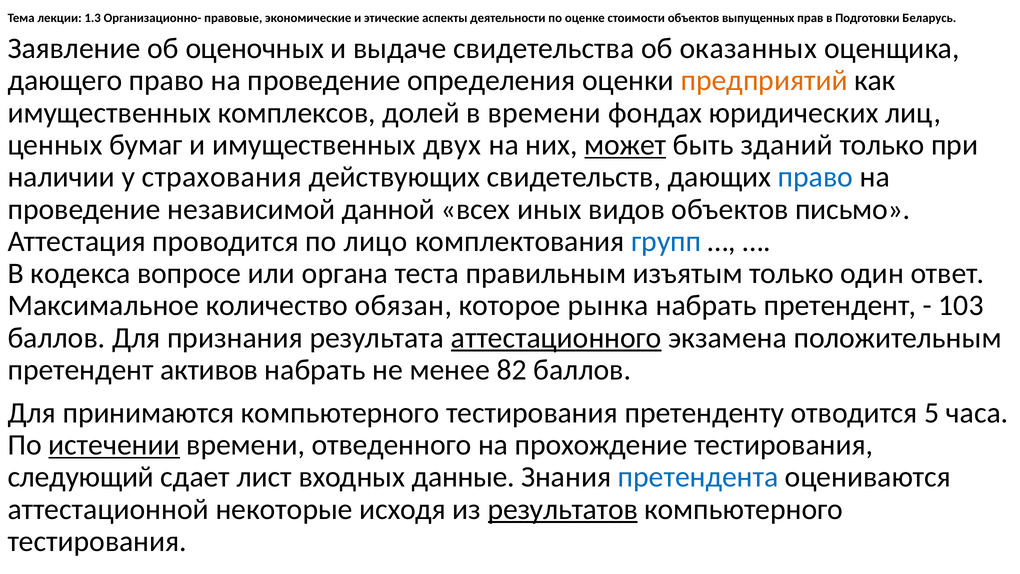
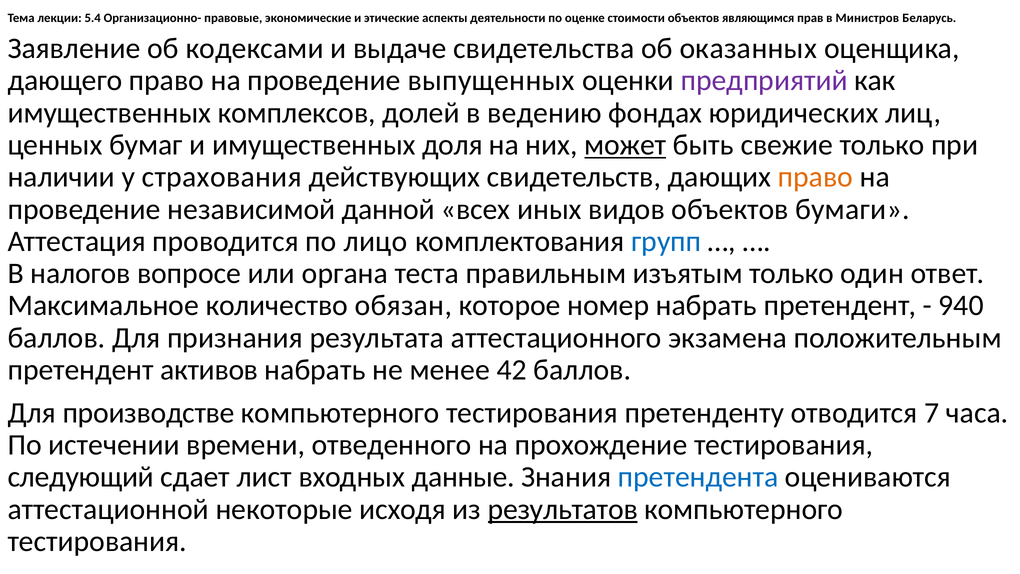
1.3: 1.3 -> 5.4 (93, 18)
выпущенных: выпущенных -> являющимся (758, 18)
Подготовки: Подготовки -> Министров (867, 18)
оценочных: оценочных -> кодексами (255, 48)
определения: определения -> выпущенных (491, 81)
предприятий colour: orange -> purple (764, 81)
в времени: времени -> ведению (544, 113)
двух: двух -> доля (452, 145)
зданий: зданий -> свежие (787, 145)
право colour: blue -> orange (815, 177)
письмо: письмо -> бумаги (852, 209)
кодекса: кодекса -> налогов (81, 273)
рынка: рынка -> номер (608, 306)
103: 103 -> 940 (961, 306)
аттестационного underline: present -> none (556, 338)
82: 82 -> 42 (512, 370)
принимаются: принимаются -> производстве (149, 413)
5: 5 -> 7 (932, 413)
истечении underline: present -> none (114, 445)
